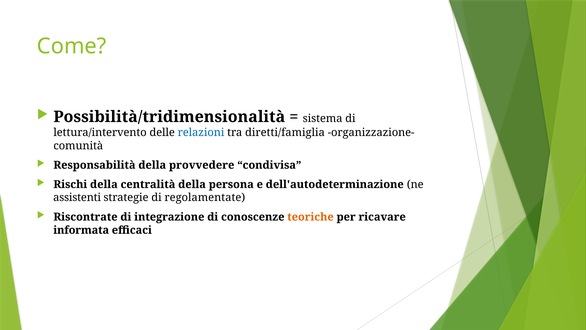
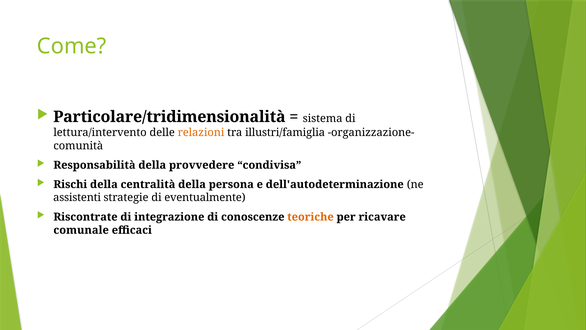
Possibilità/tridimensionalità: Possibilità/tridimensionalità -> Particolare/tridimensionalità (169, 117)
relazioni colour: blue -> orange (201, 132)
diretti/famiglia: diretti/famiglia -> illustri/famiglia (285, 132)
regolamentate: regolamentate -> eventualmente (205, 197)
informata: informata -> comunale (81, 230)
